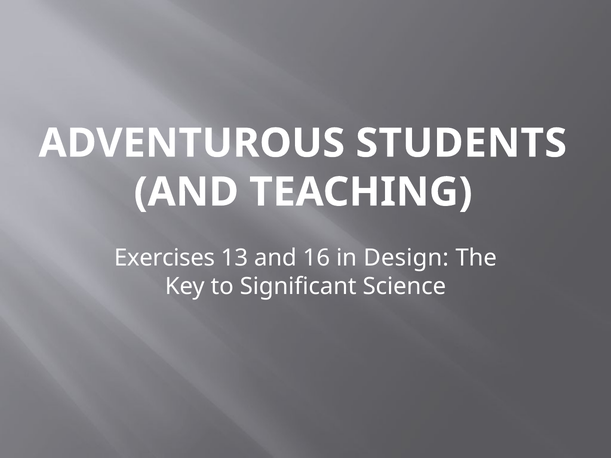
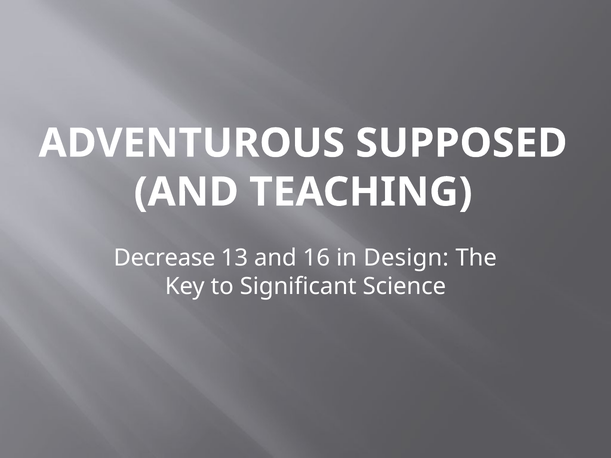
STUDENTS: STUDENTS -> SUPPOSED (461, 143)
Exercises: Exercises -> Decrease (165, 258)
